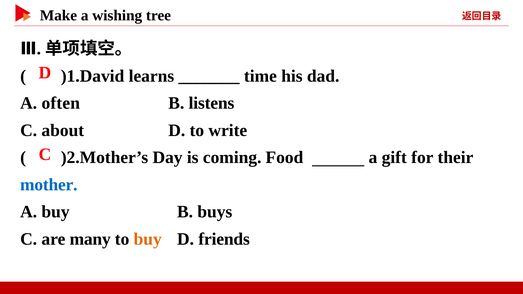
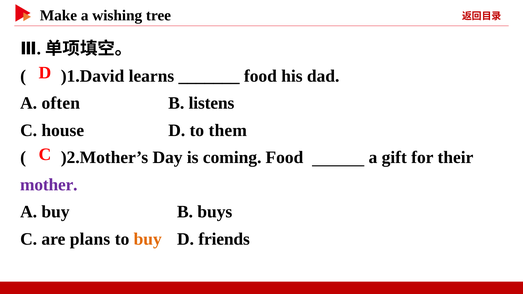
time: time -> food (260, 76)
about: about -> house (63, 130)
write: write -> them (228, 130)
mother colour: blue -> purple (49, 185)
many: many -> plans (90, 239)
